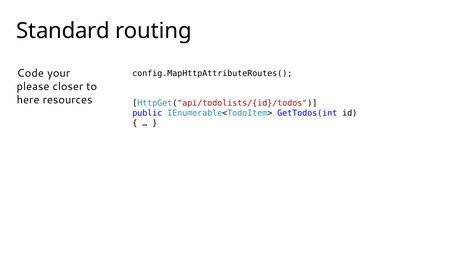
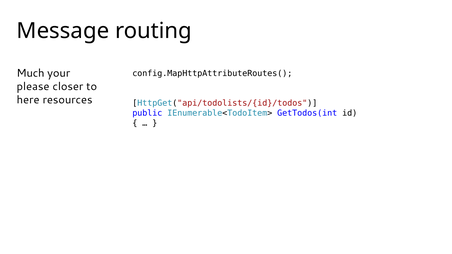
Standard: Standard -> Message (63, 31)
Code: Code -> Much (30, 73)
